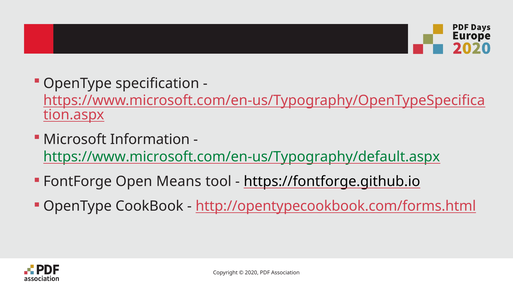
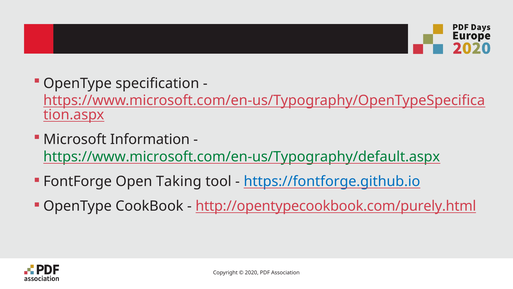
Means: Means -> Taking (179, 181)
https://fontforge.github.io colour: black -> blue (332, 181)
http://opentypecookbook.com/forms.html: http://opentypecookbook.com/forms.html -> http://opentypecookbook.com/purely.html (336, 206)
